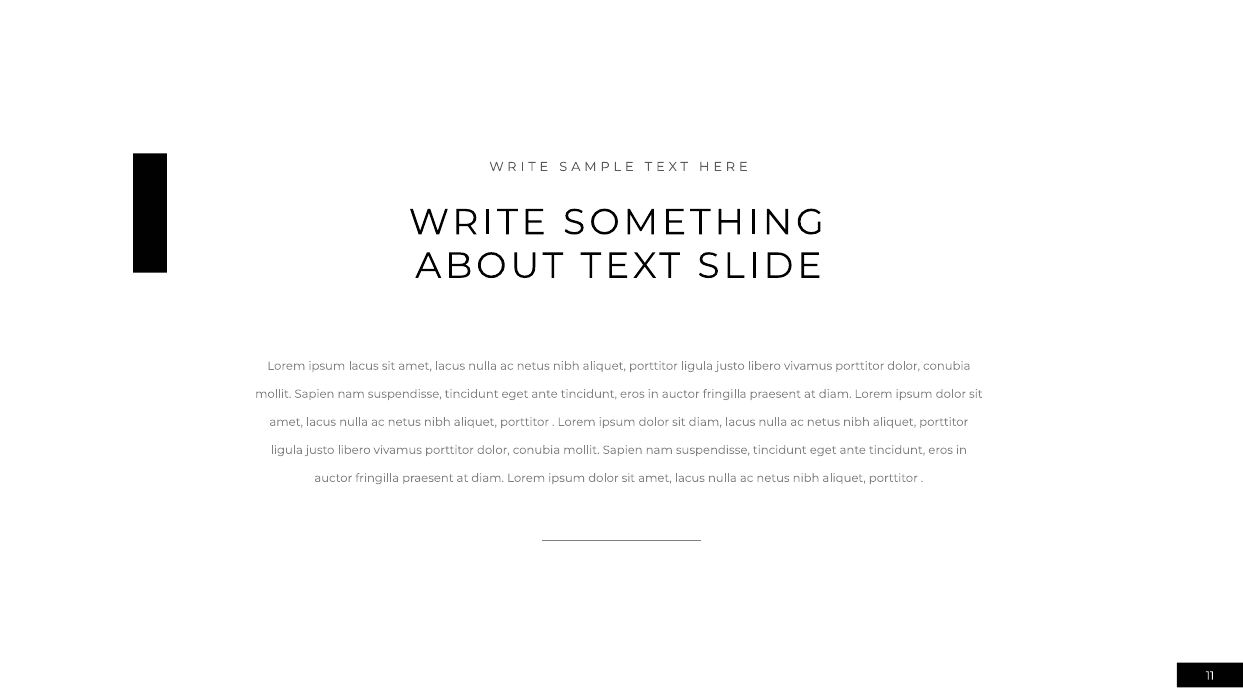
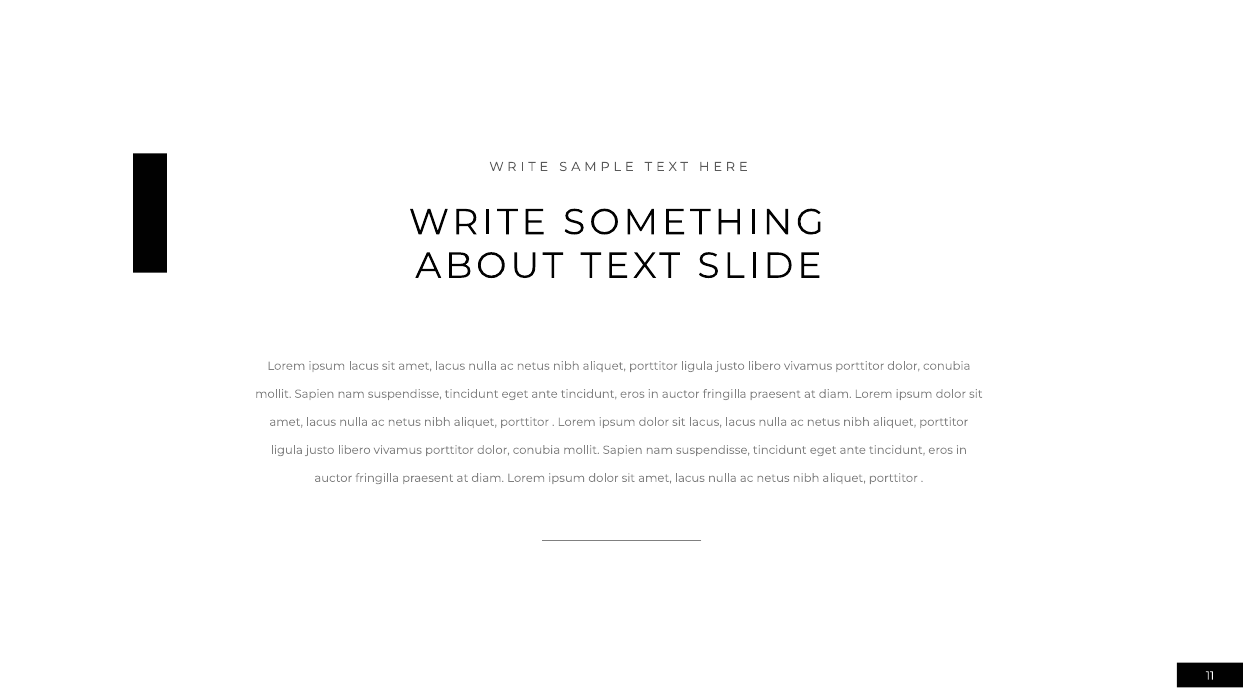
sit diam: diam -> lacus (705, 422)
